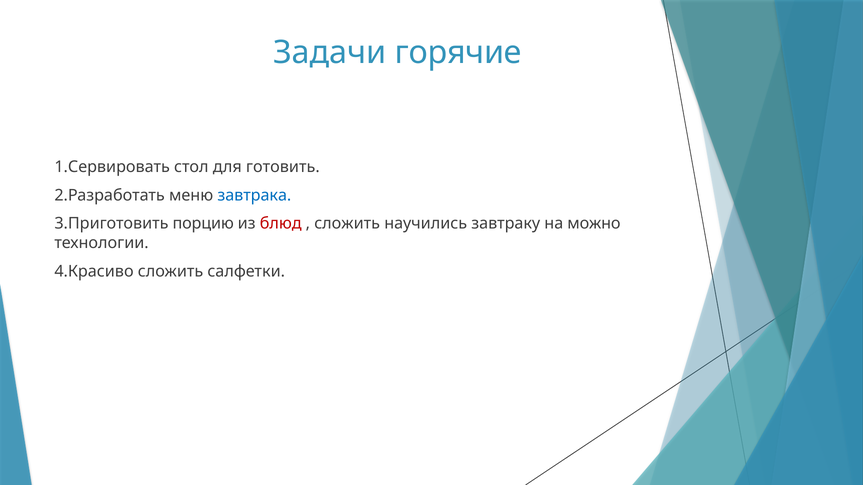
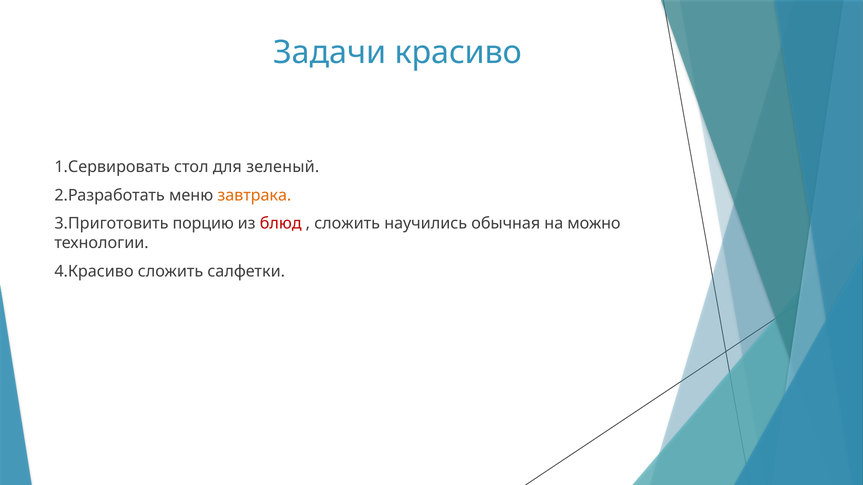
горячие: горячие -> красиво (458, 53)
готовить: готовить -> зеленый (283, 167)
завтрака colour: blue -> orange (254, 195)
завтраку: завтраку -> обычная (506, 224)
